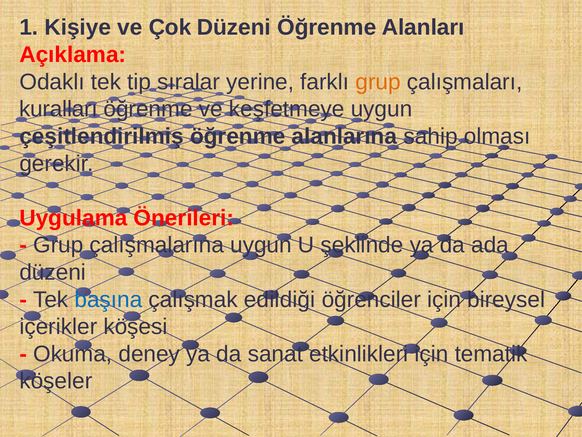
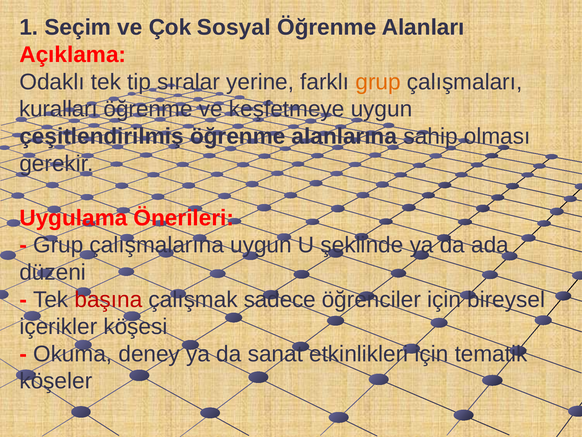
Kişiye: Kişiye -> Seçim (78, 27)
Çok Düzeni: Düzeni -> Sosyal (234, 27)
başına colour: blue -> red (108, 299)
edildiği: edildiği -> sadece (280, 299)
